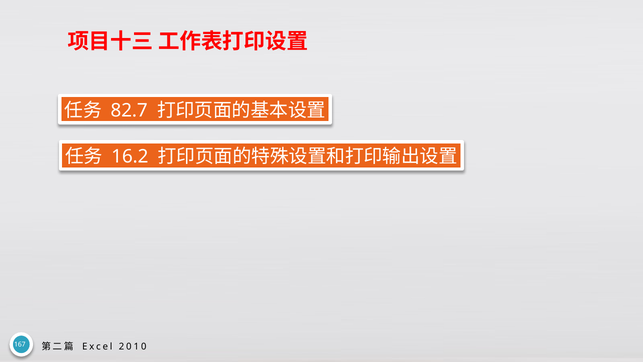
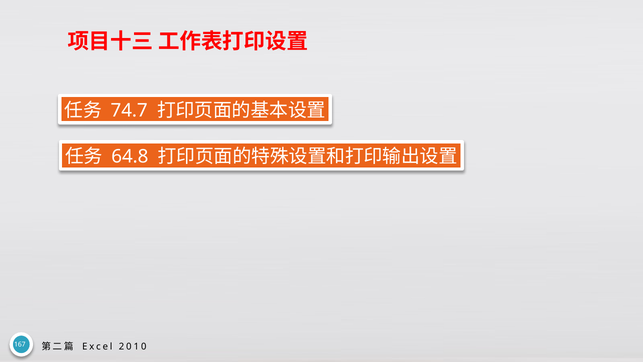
82.7: 82.7 -> 74.7 (129, 110)
16.2: 16.2 -> 64.8 (130, 157)
